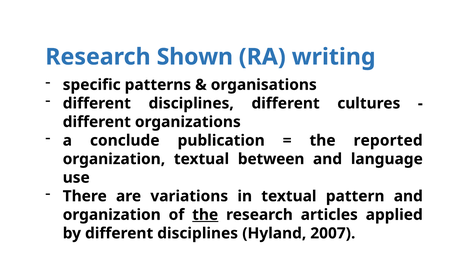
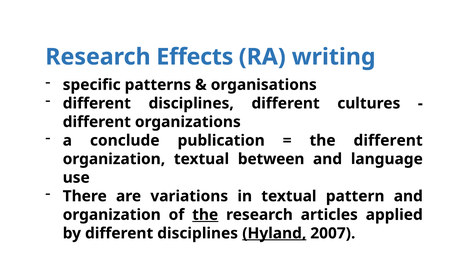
Shown: Shown -> Effects (195, 57)
the reported: reported -> different (388, 140)
Hyland underline: none -> present (274, 233)
